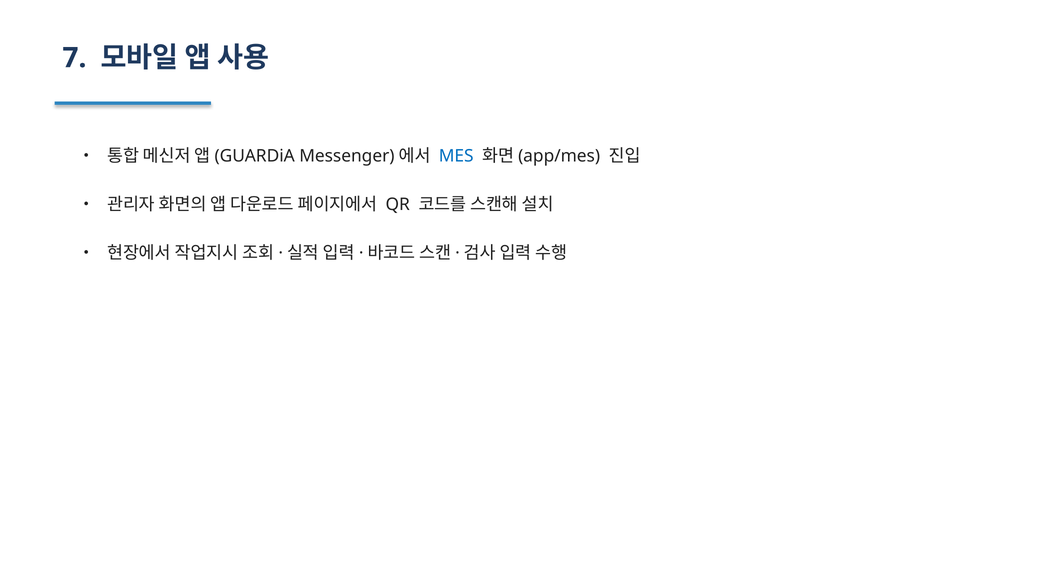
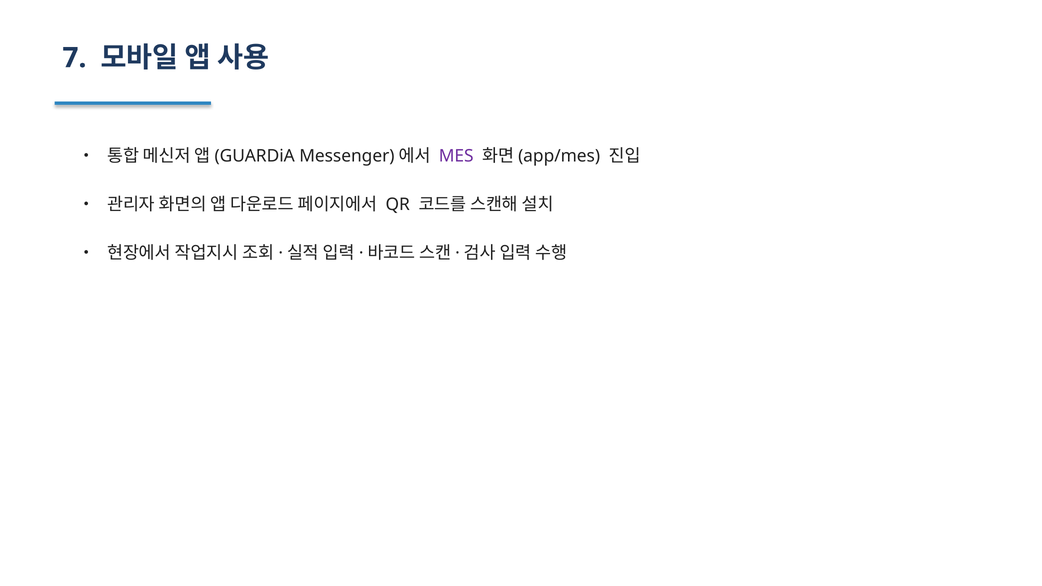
MES colour: blue -> purple (456, 156)
